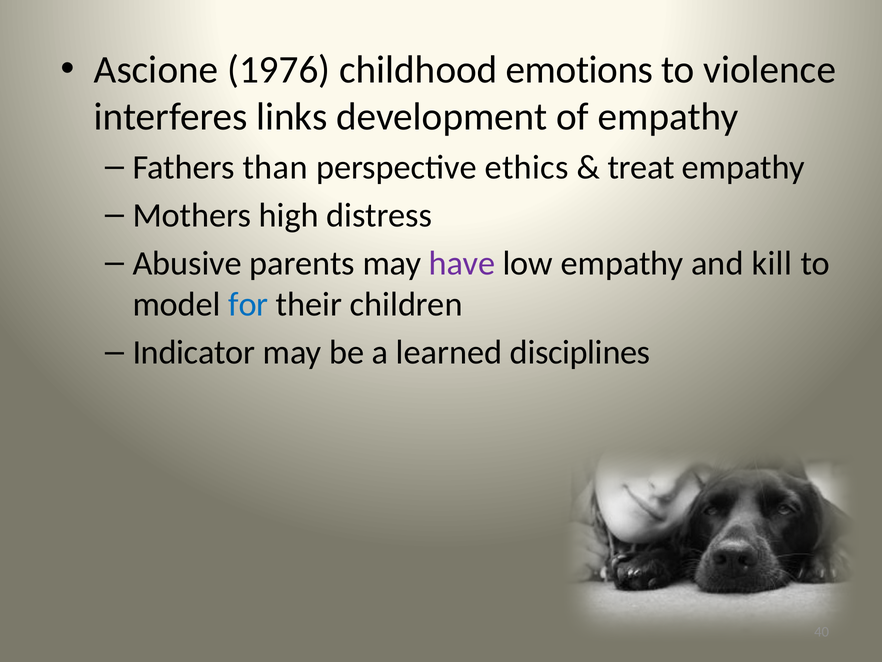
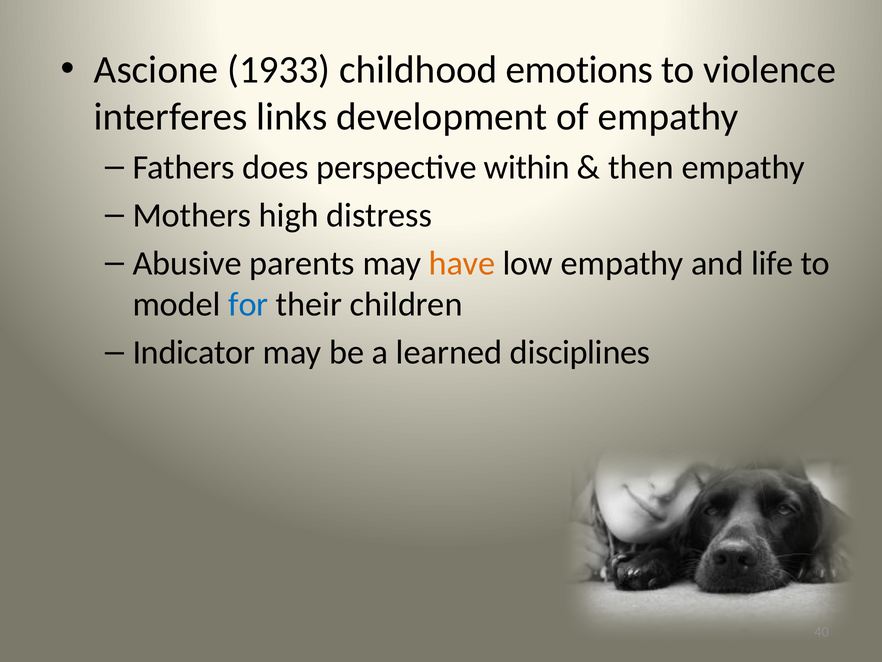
1976: 1976 -> 1933 (279, 70)
than: than -> does (275, 167)
ethics: ethics -> within (527, 167)
treat: treat -> then (641, 167)
have colour: purple -> orange (462, 263)
kill: kill -> life (772, 263)
